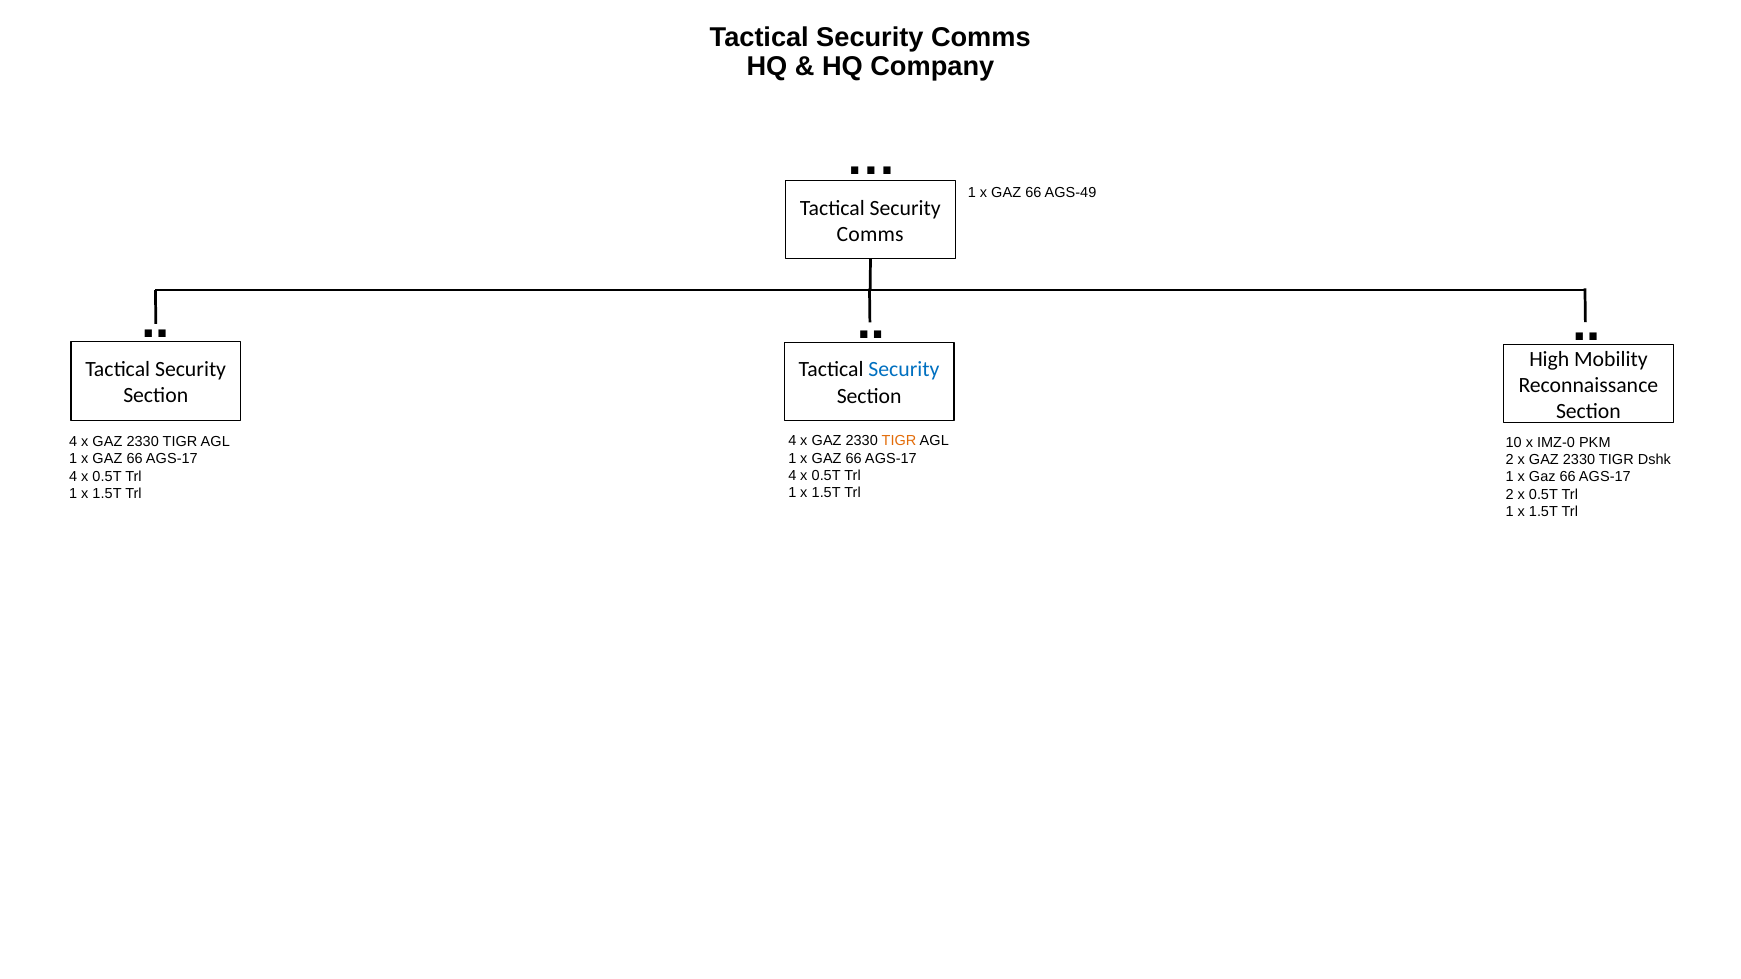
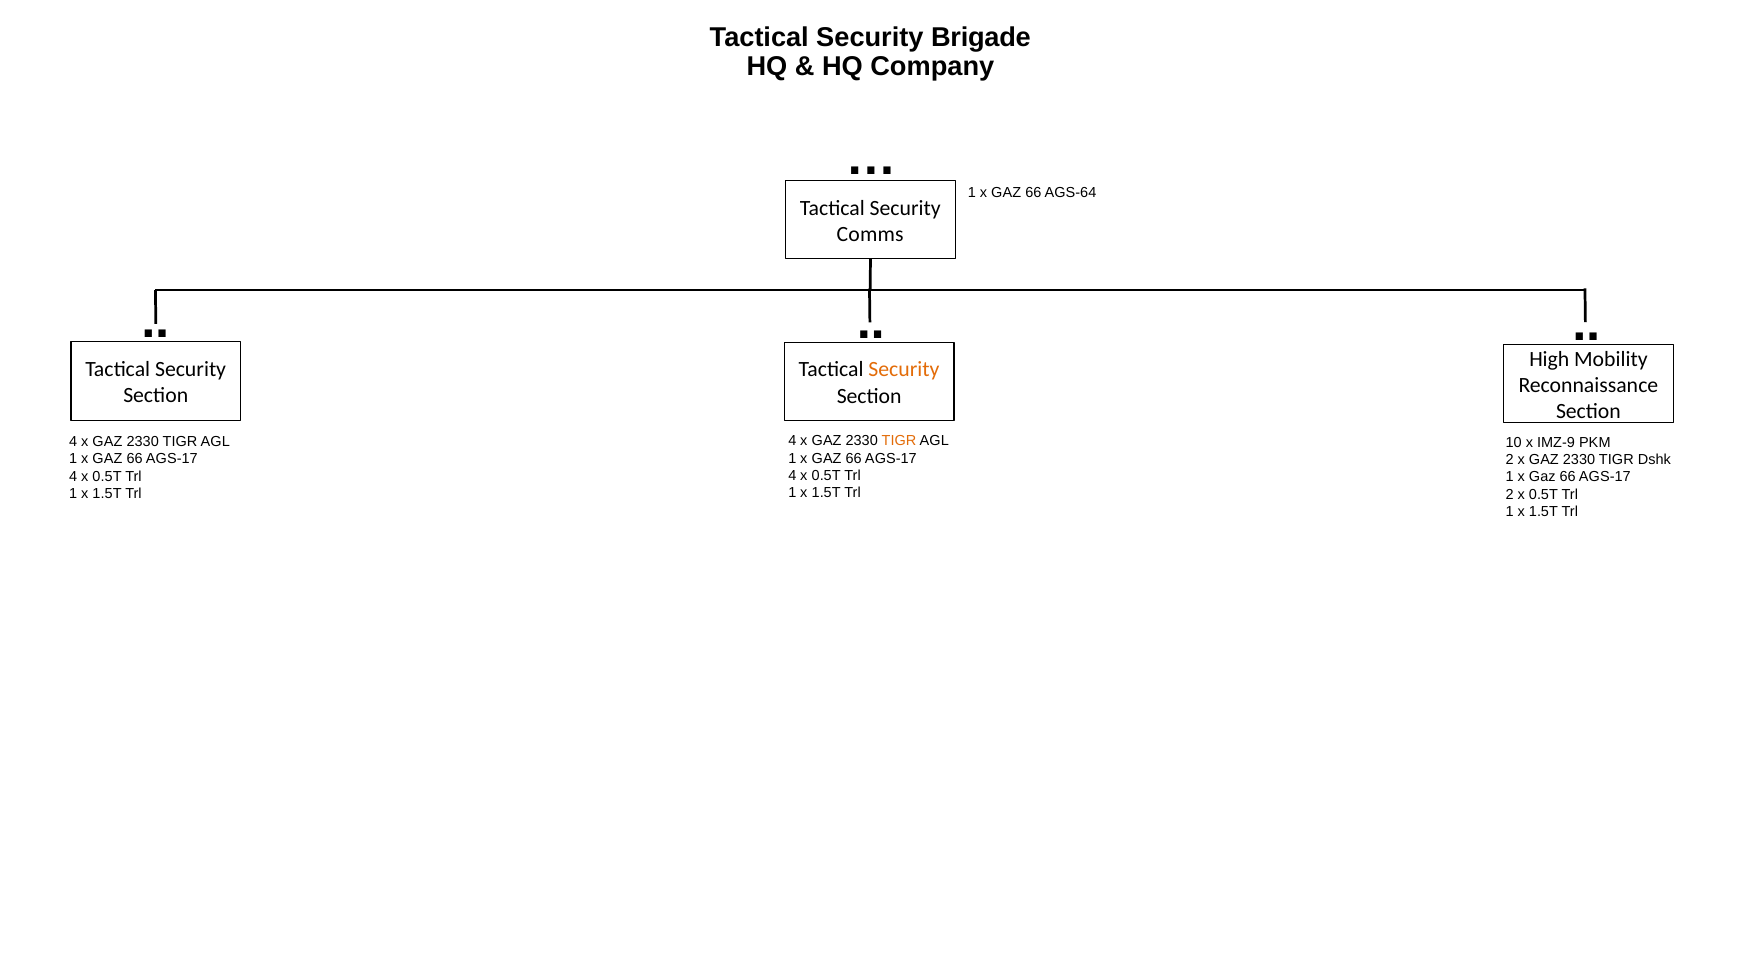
Comms: Comms -> Brigade (981, 37)
AGS-49: AGS-49 -> AGS-64 (1071, 193)
Security colour: blue -> orange (904, 370)
IMZ-0: IMZ-0 -> IMZ-9 (1556, 442)
